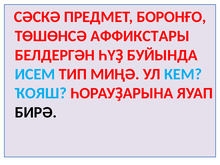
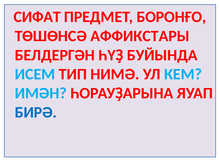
СӘСКӘ: СӘСКӘ -> СИФАТ (37, 17)
МИҢӘ: МИҢӘ -> НИМӘ (115, 74)
ҠОЯШ: ҠОЯШ -> ИМӘН (41, 93)
БИРӘ colour: black -> blue (36, 112)
